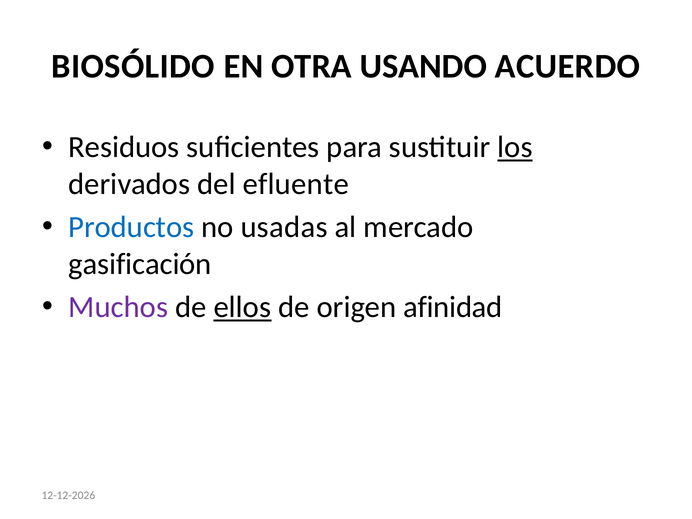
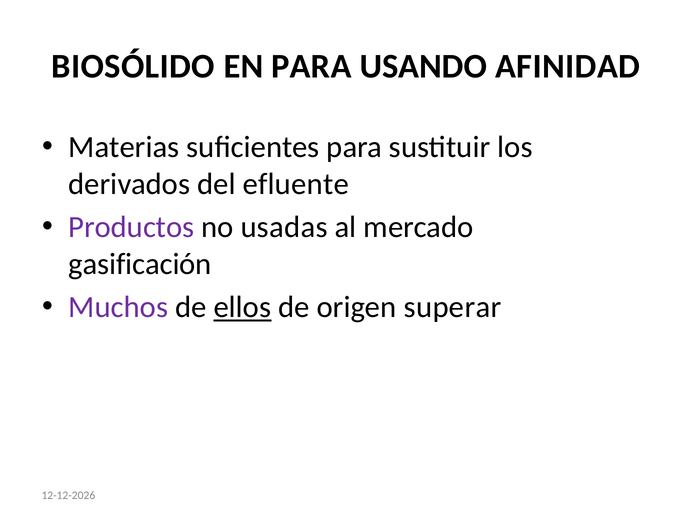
EN OTRA: OTRA -> PARA (311, 66)
ACUERDO: ACUERDO -> AFINIDAD (568, 66)
Residuos: Residuos -> Materias (124, 147)
los underline: present -> none (515, 147)
Productos colour: blue -> purple (131, 227)
afinidad: afinidad -> superar (453, 307)
